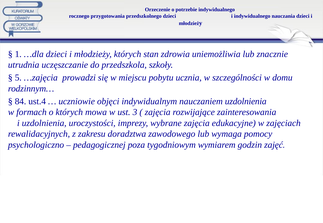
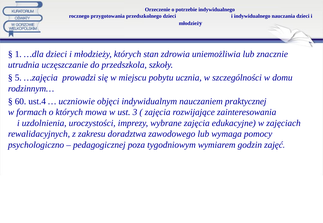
84: 84 -> 60 (21, 102)
nauczaniem uzdolnienia: uzdolnienia -> praktycznej (246, 102)
